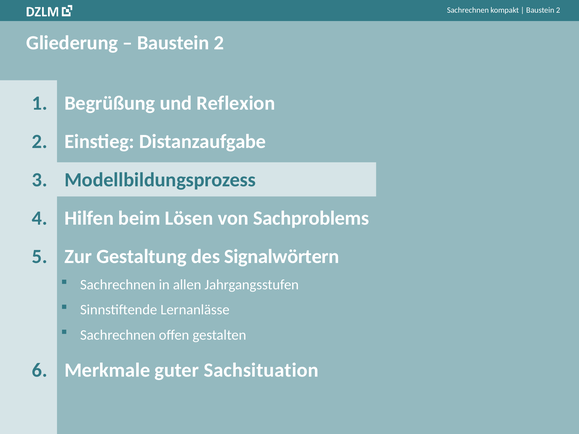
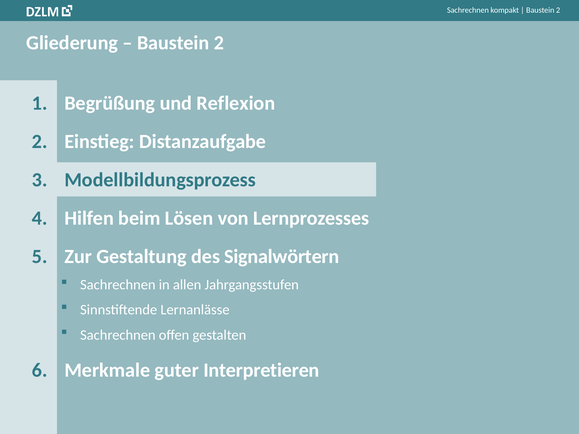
Sachproblems: Sachproblems -> Lernprozesses (311, 218)
Sachsituation: Sachsituation -> Interpretieren (261, 371)
